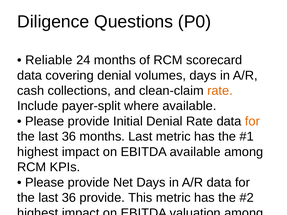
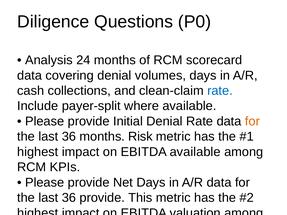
Reliable: Reliable -> Analysis (49, 60)
rate colour: orange -> blue (220, 91)
months Last: Last -> Risk (140, 137)
